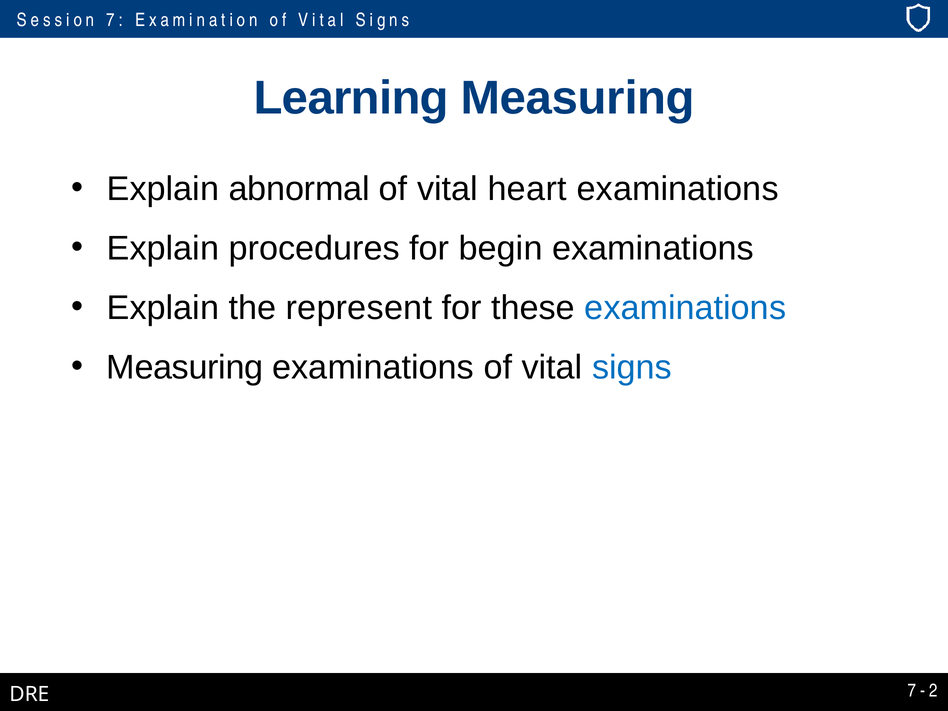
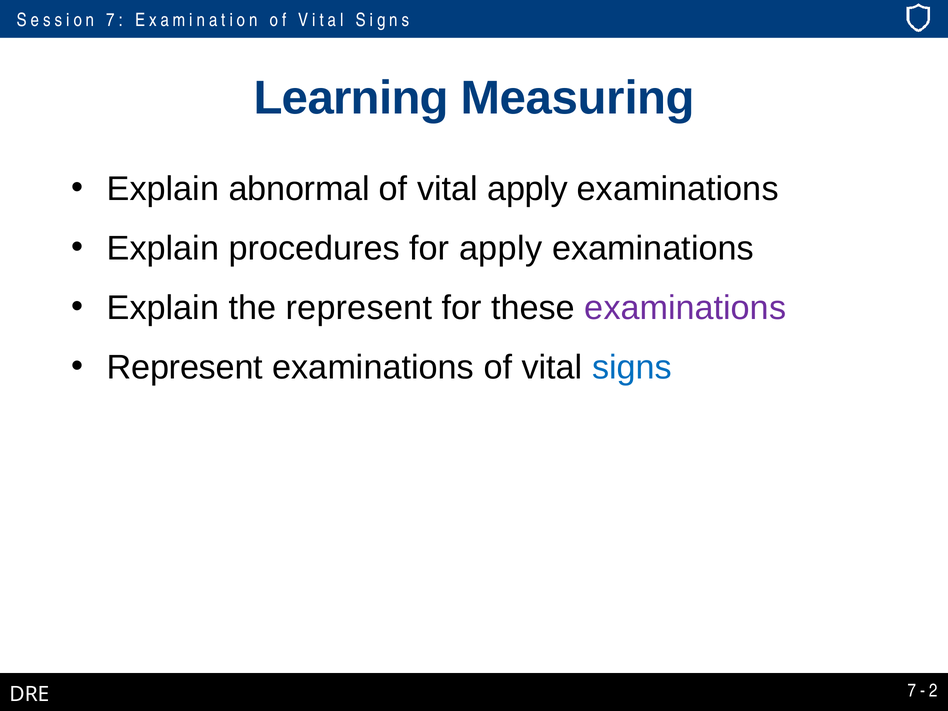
vital heart: heart -> apply (528, 189)
for begin: begin -> apply (501, 248)
examinations colour: blue -> purple (685, 308)
Measuring: Measuring -> Represent (185, 367)
